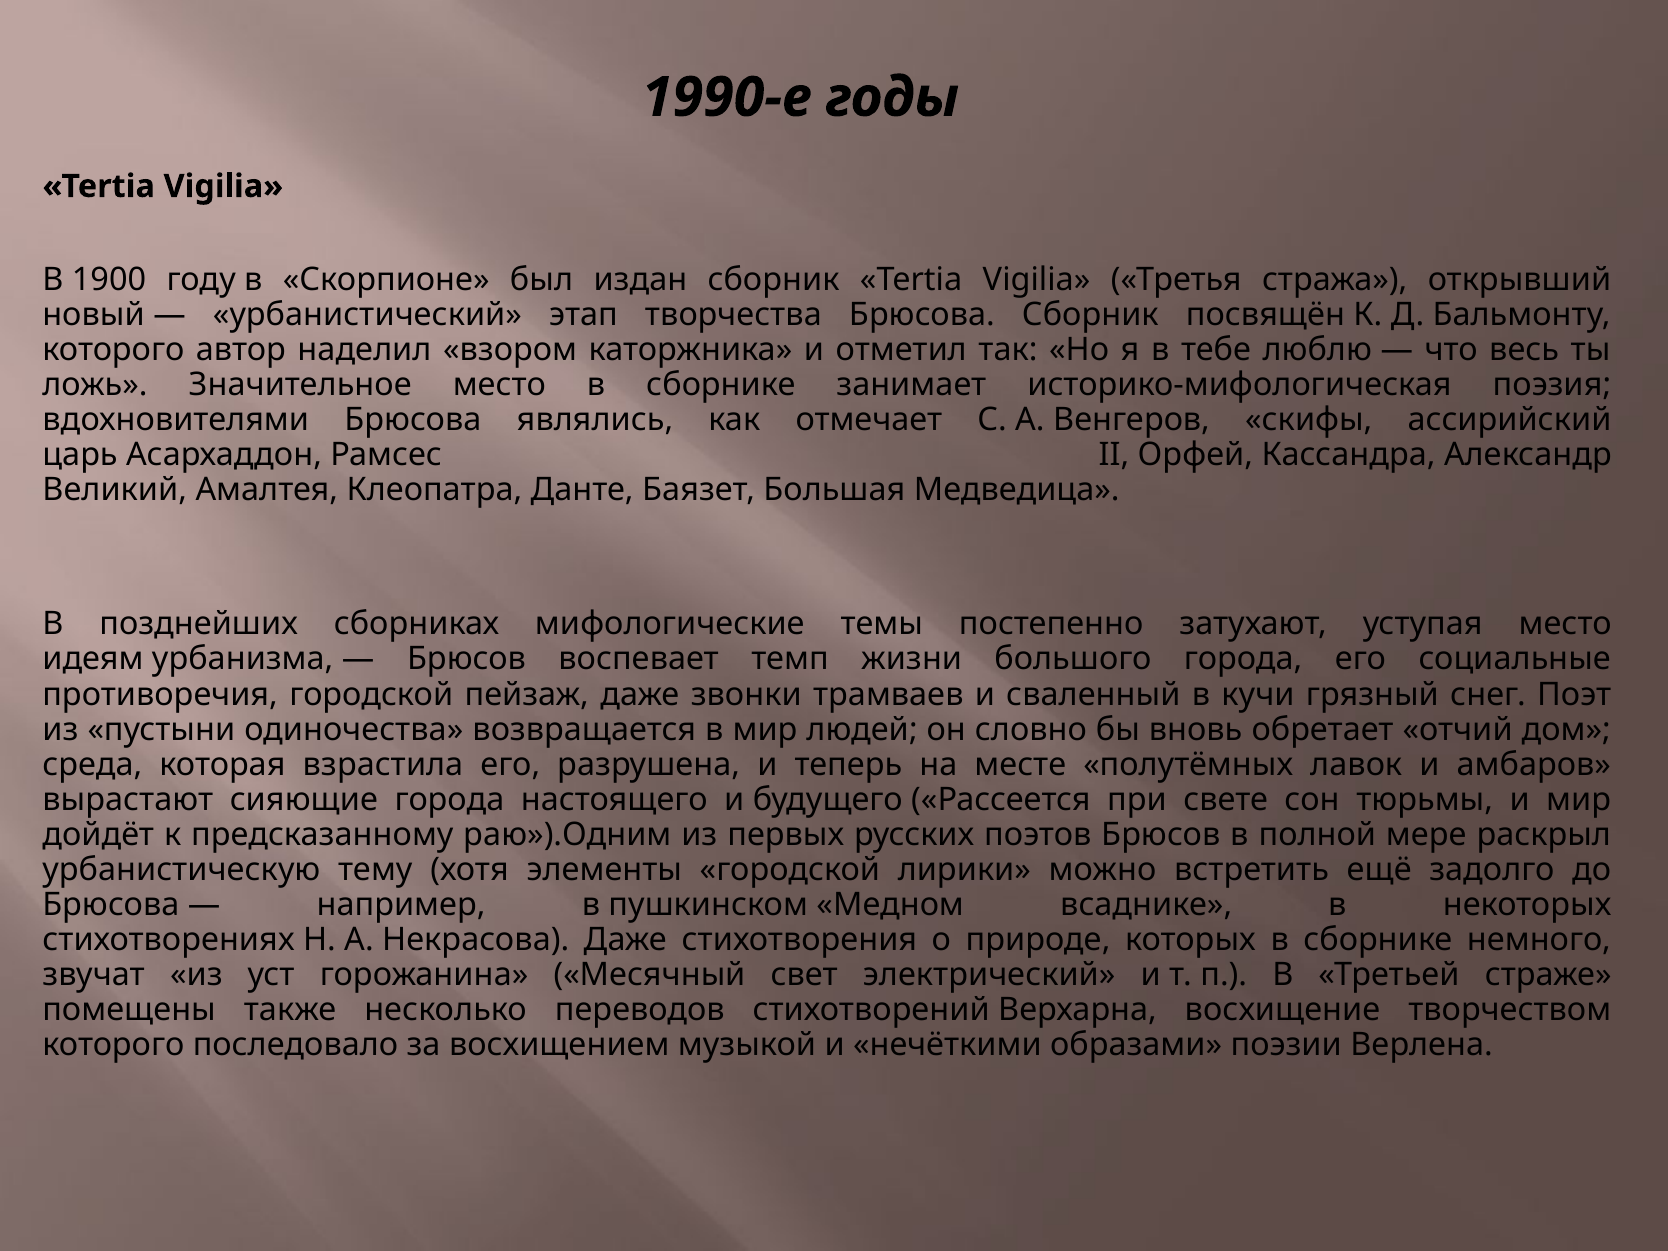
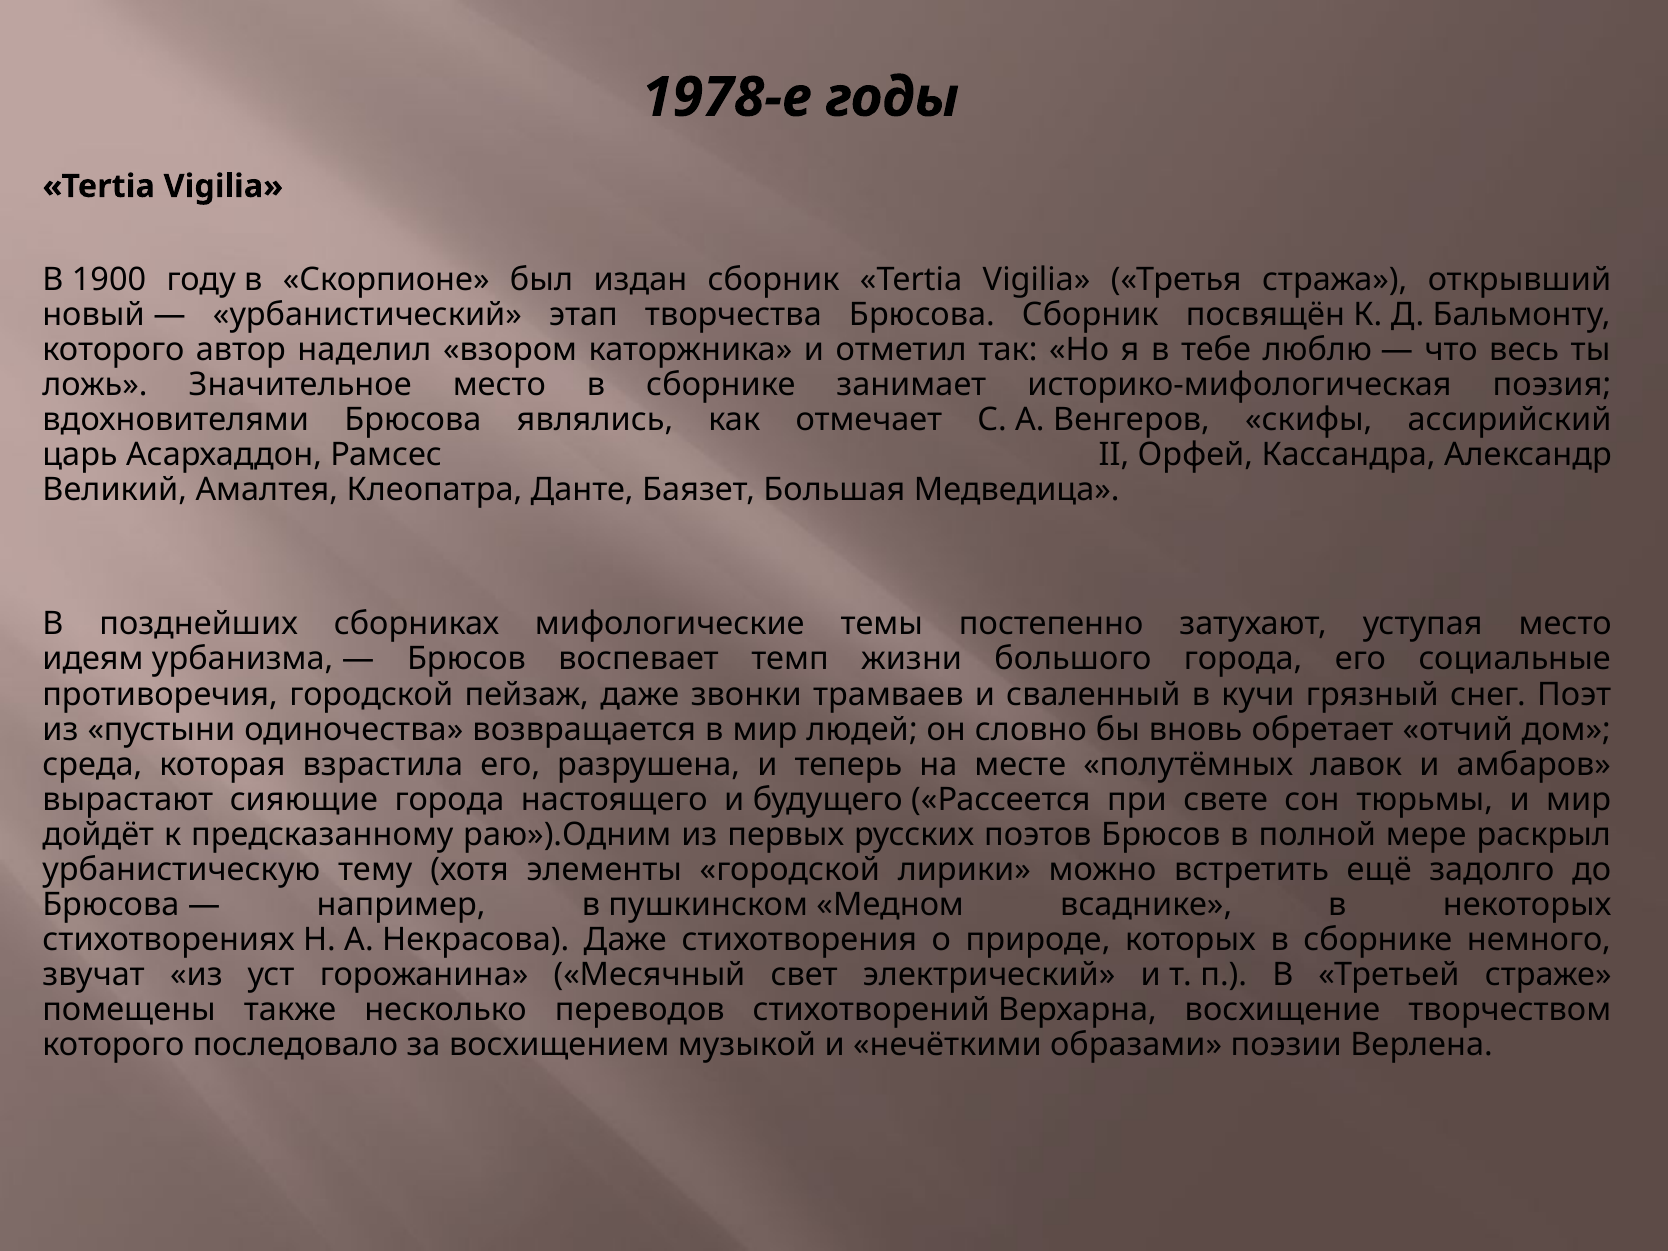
1990-е: 1990-е -> 1978-е (727, 98)
